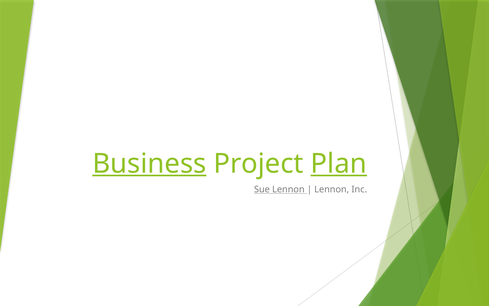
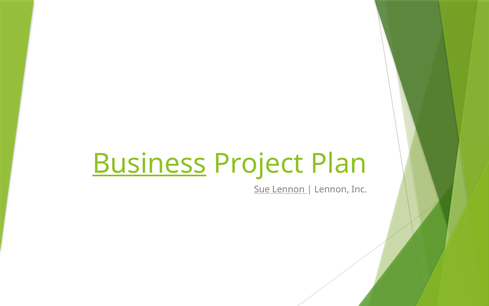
Plan underline: present -> none (339, 163)
